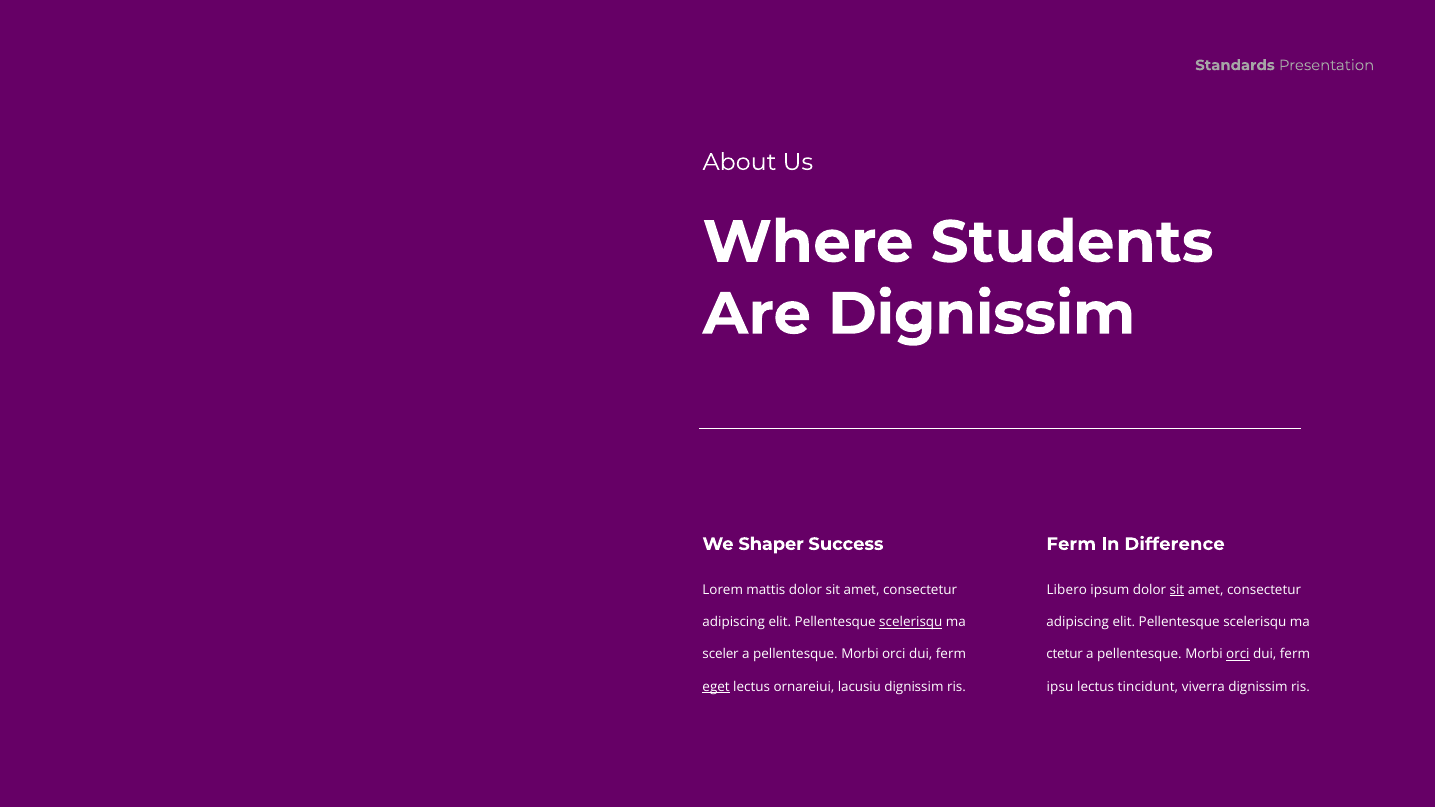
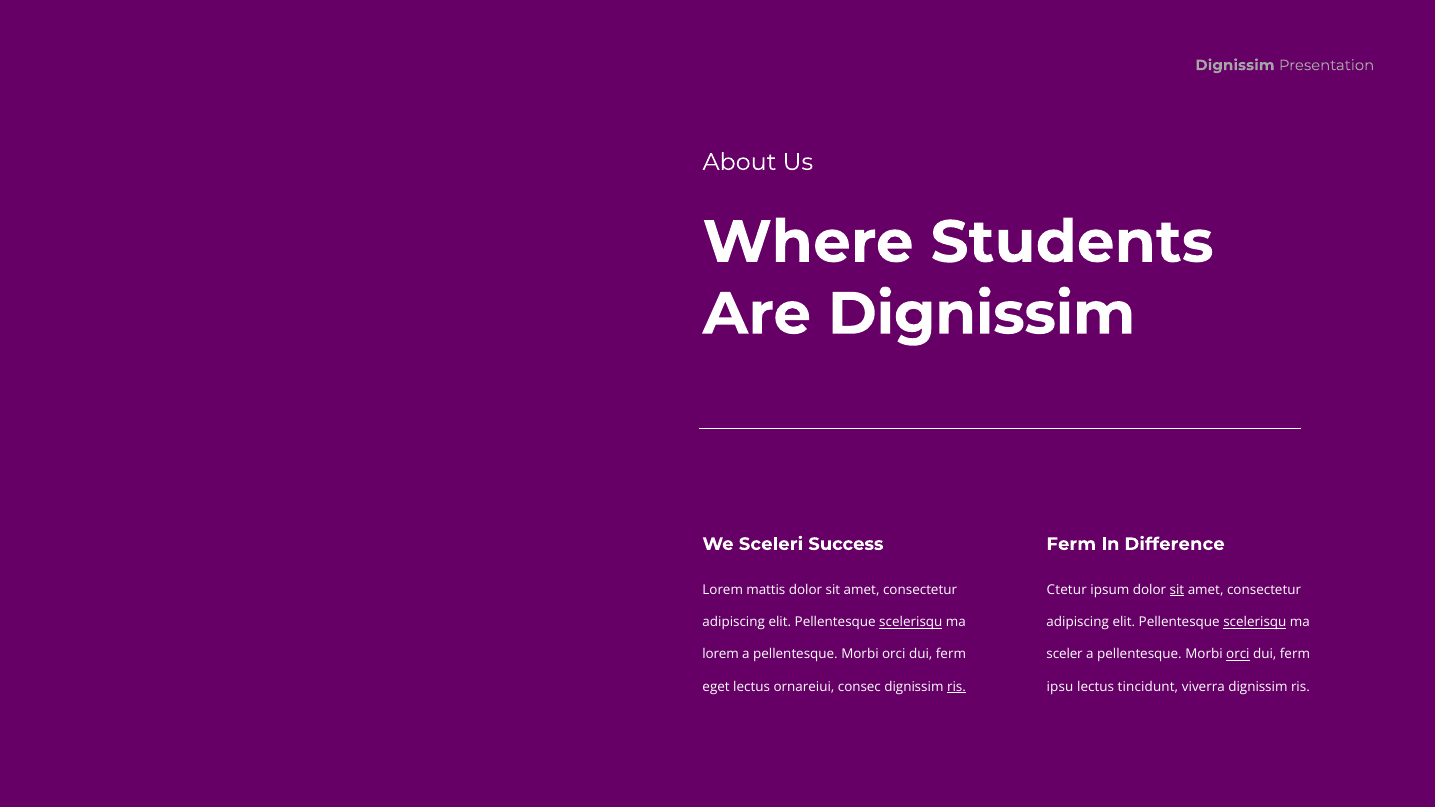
Standards: Standards -> Dignissim (1235, 65)
Shaper: Shaper -> Sceleri (771, 544)
Libero: Libero -> Ctetur (1067, 590)
scelerisqu underline: none -> present (1255, 622)
sceler: sceler -> lorem (721, 655)
ctetur: ctetur -> sceler (1065, 655)
eget underline: present -> none (716, 687)
lacusiu: lacusiu -> consec (859, 687)
ris underline: none -> present (956, 687)
